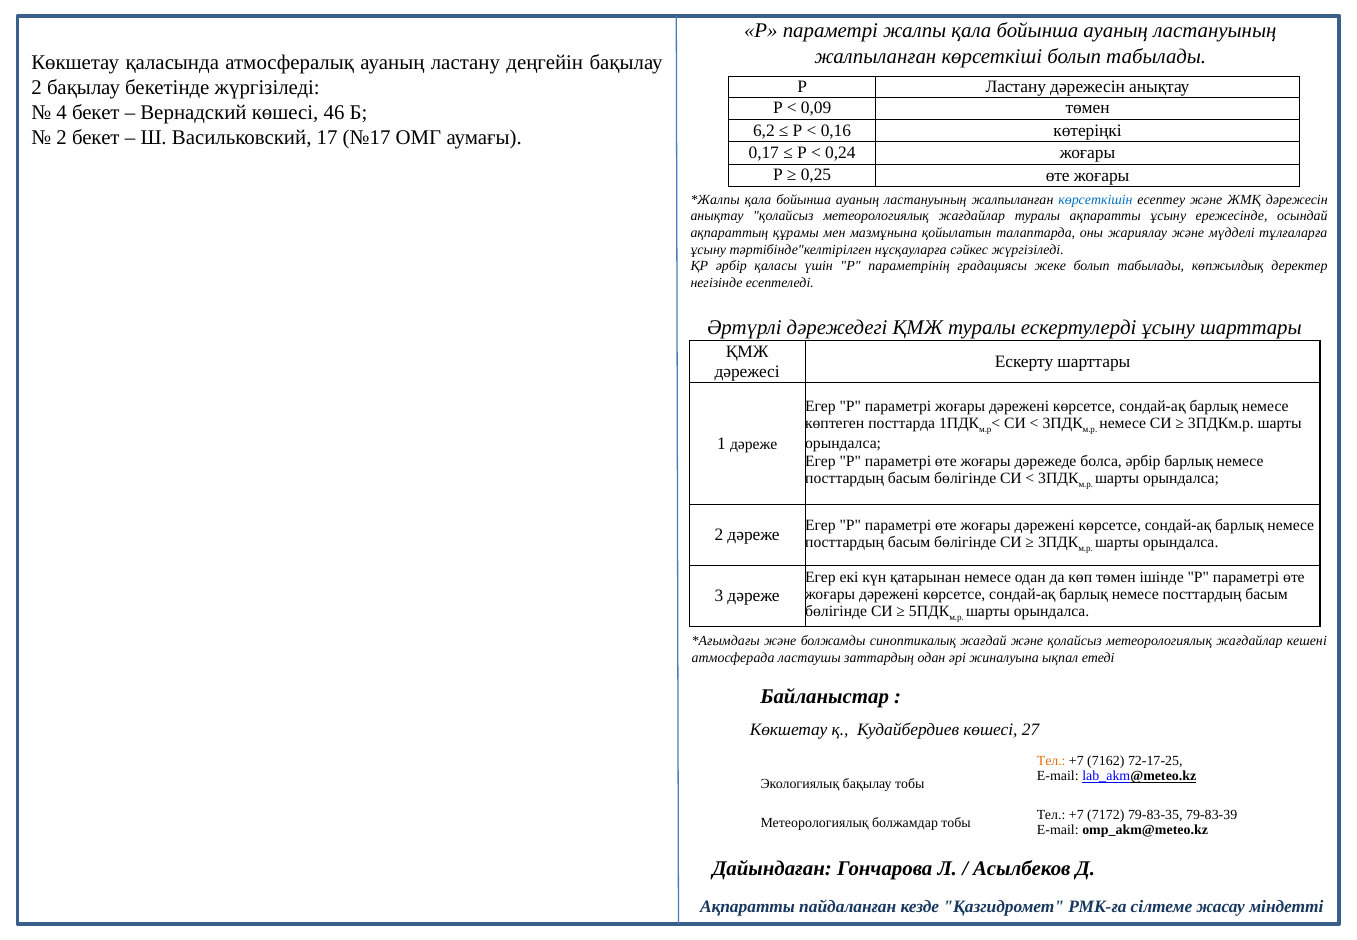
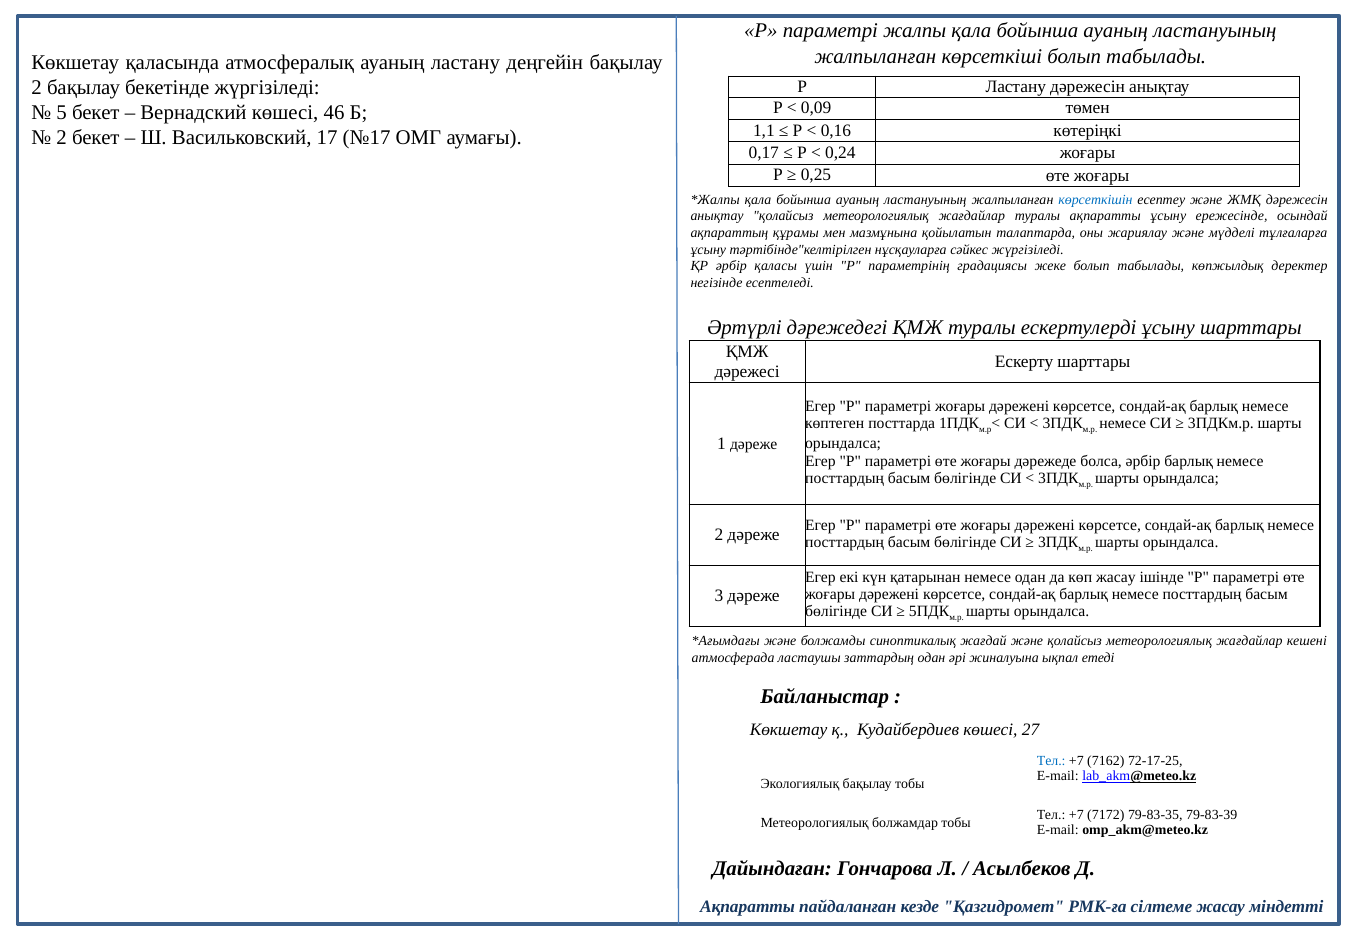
4: 4 -> 5 (62, 113)
6,2: 6,2 -> 1,1 (764, 130)
көп төмен: төмен -> жасау (1116, 577)
Тел colour: orange -> blue (1051, 760)
